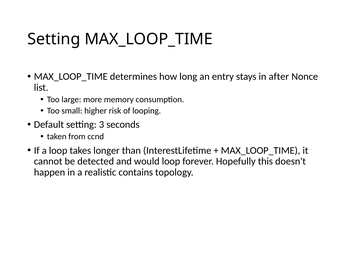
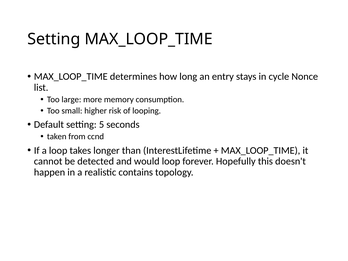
after: after -> cycle (279, 77)
3: 3 -> 5 (102, 125)
